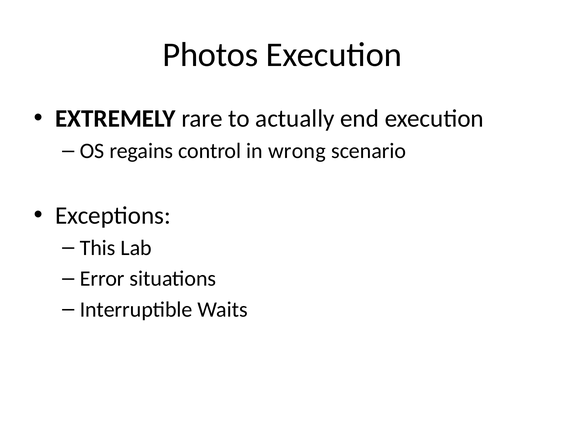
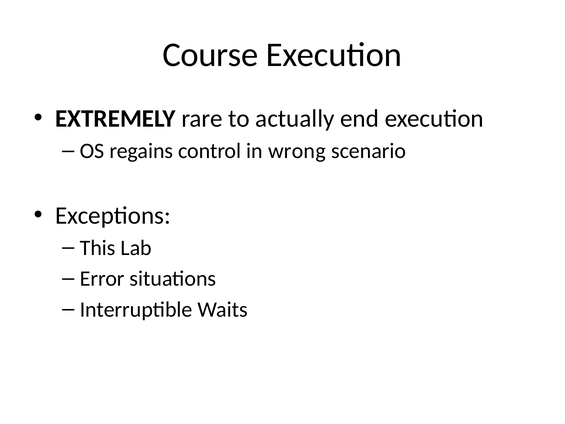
Photos: Photos -> Course (210, 55)
